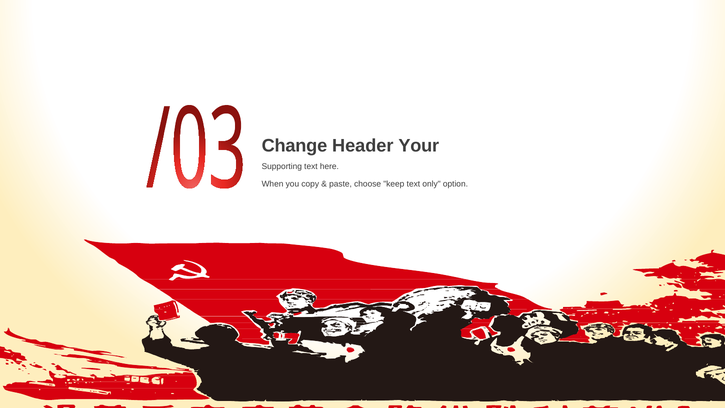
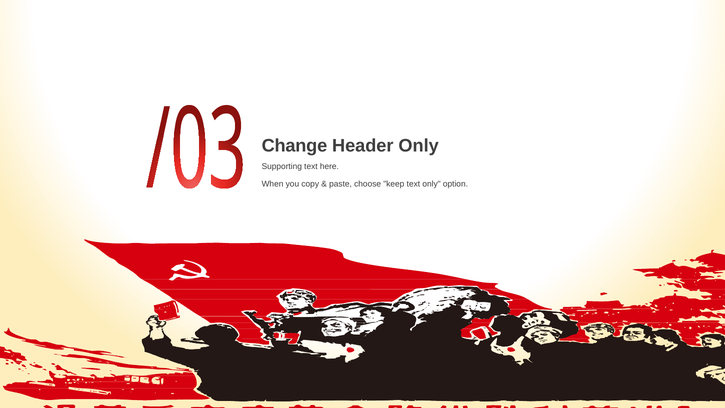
Header Your: Your -> Only (419, 146)
